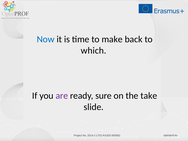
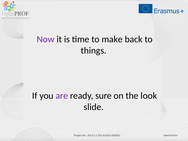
Now colour: blue -> purple (46, 39)
which: which -> things (94, 51)
take: take -> look (149, 96)
